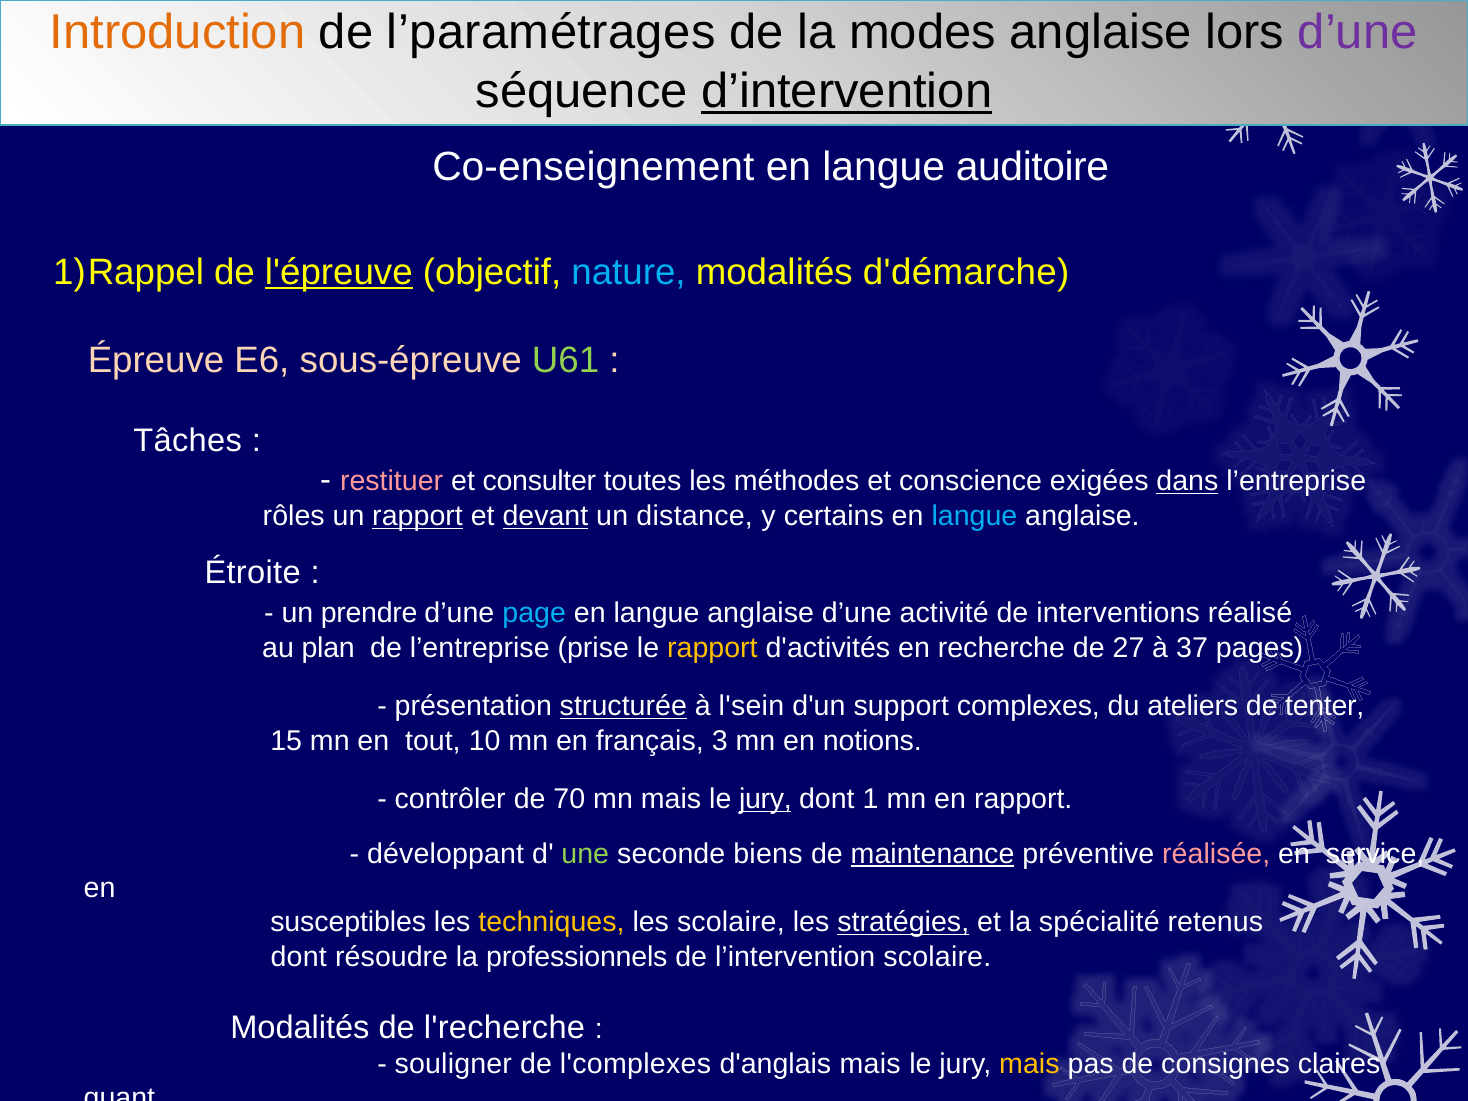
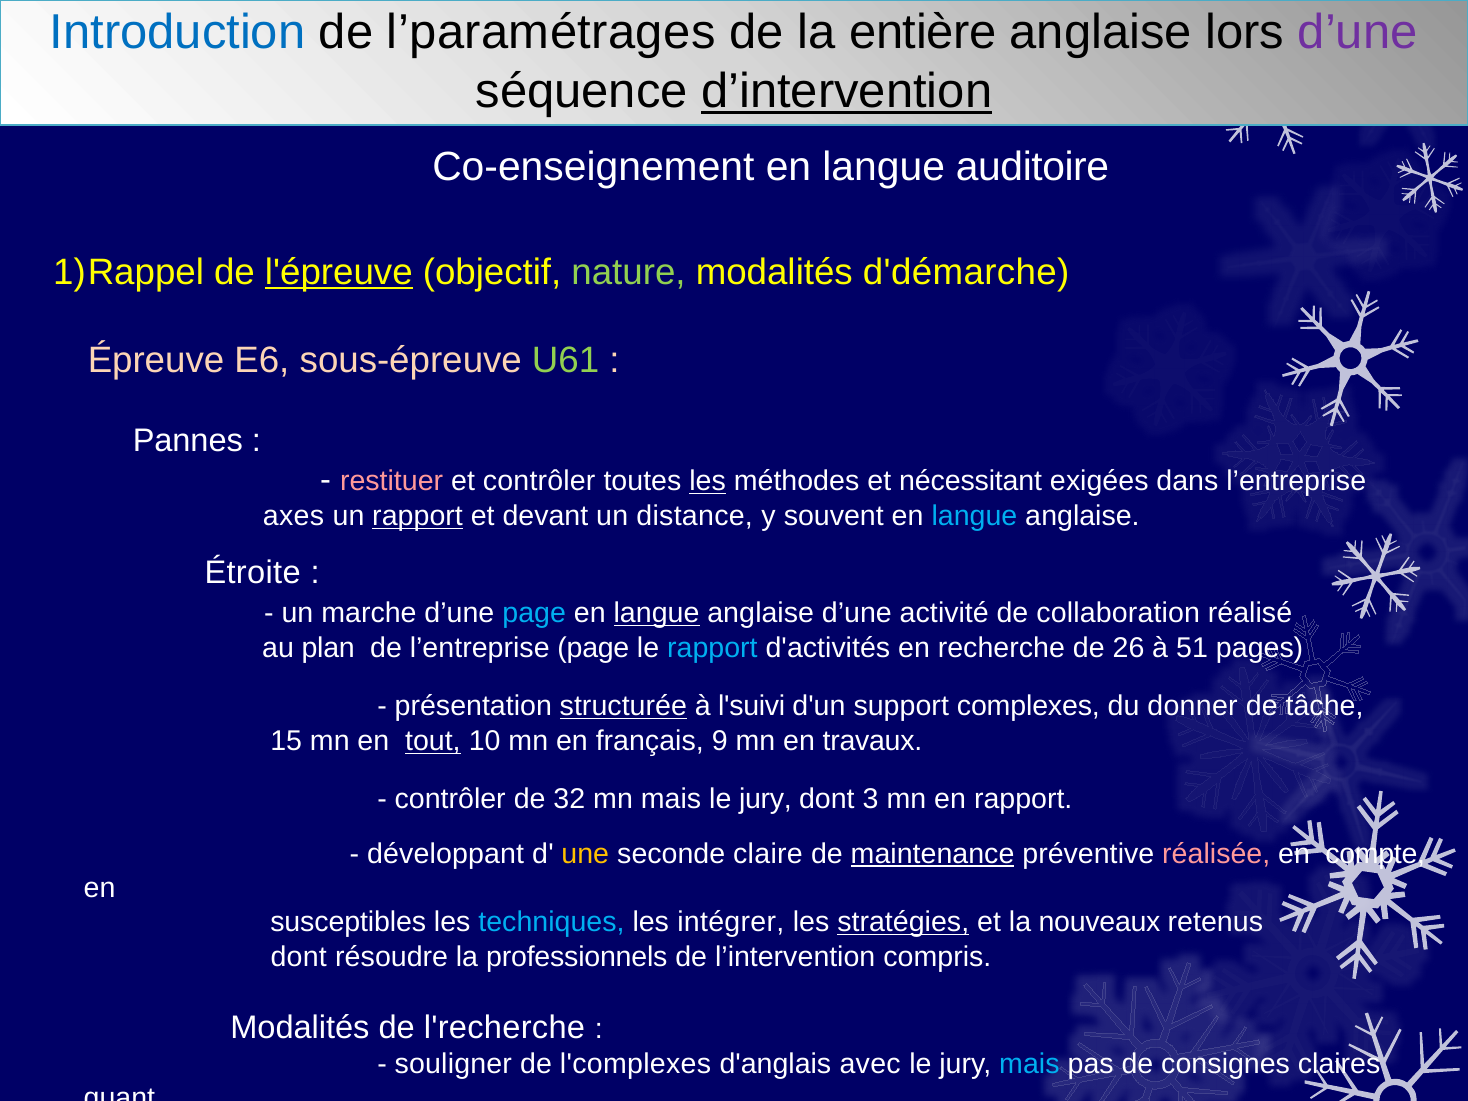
Introduction colour: orange -> blue (178, 33)
modes: modes -> entière (923, 33)
nature colour: light blue -> light green (629, 272)
Tâches: Tâches -> Pannes (188, 441)
et consulter: consulter -> contrôler (539, 481)
les underline: none -> present (708, 481)
conscience: conscience -> nécessitant (971, 481)
dans underline: present -> none (1187, 481)
rôles: rôles -> axes (294, 516)
devant underline: present -> none (545, 516)
certains: certains -> souvent (834, 516)
prendre: prendre -> marche (369, 613)
langue underline: none -> present (657, 613)
interventions: interventions -> collaboration (1118, 613)
l’entreprise prise: prise -> page (593, 648)
rapport colour: yellow -> light blue (712, 648)
27: 27 -> 26 (1129, 648)
37: 37 -> 51 (1192, 648)
l'sein: l'sein -> l'suivi (752, 706)
ateliers: ateliers -> donner (1193, 706)
tenter: tenter -> tâche (1325, 706)
tout underline: none -> present (433, 741)
3: 3 -> 9 (720, 741)
notions: notions -> travaux (872, 741)
70: 70 -> 32 (569, 799)
jury underline: present -> none (765, 799)
1: 1 -> 3 (871, 799)
une colour: light green -> yellow (585, 854)
biens: biens -> claire (768, 854)
service: service -> compte (1375, 854)
techniques colour: yellow -> light blue (551, 922)
les scolaire: scolaire -> intégrer (731, 922)
spécialité: spécialité -> nouveaux (1100, 922)
l’intervention scolaire: scolaire -> compris (937, 957)
d'anglais mais: mais -> avec (870, 1064)
mais colour: yellow -> light blue (1029, 1064)
